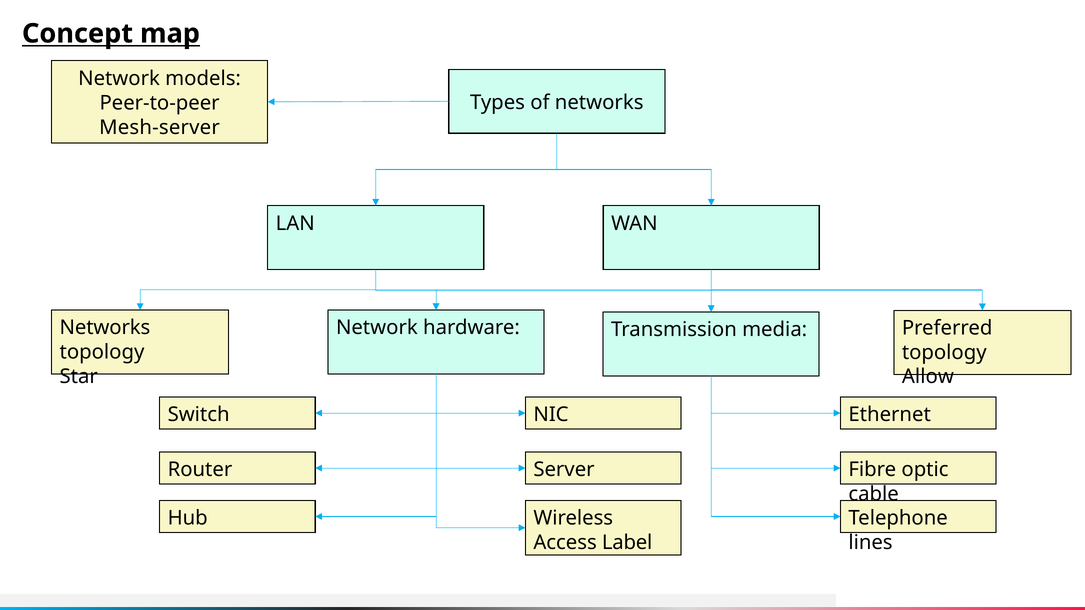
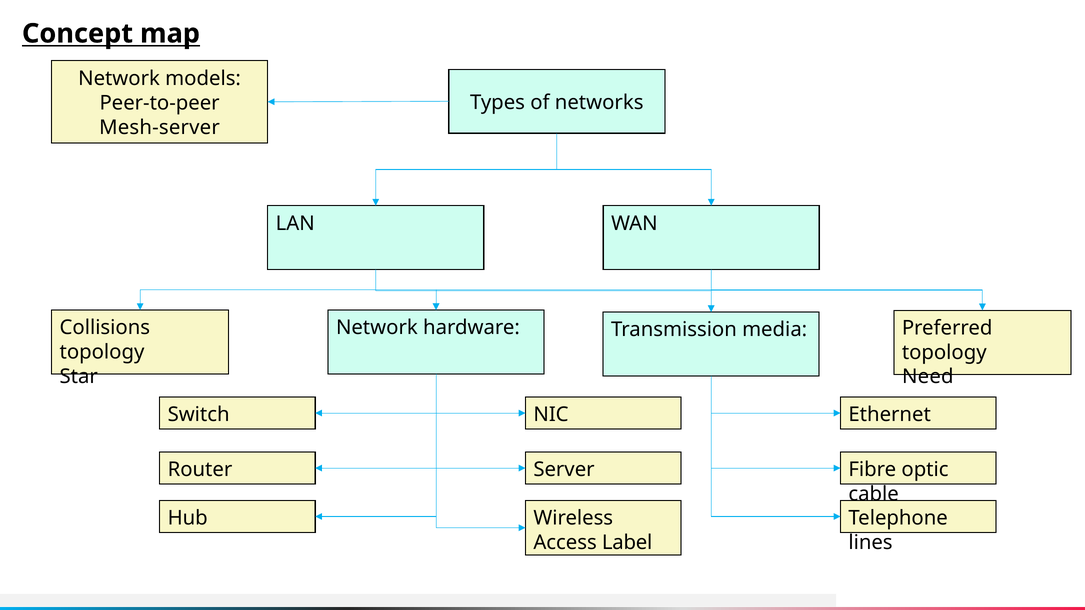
Networks: Networks -> Collisions (105, 328)
Allow: Allow -> Need (928, 377)
